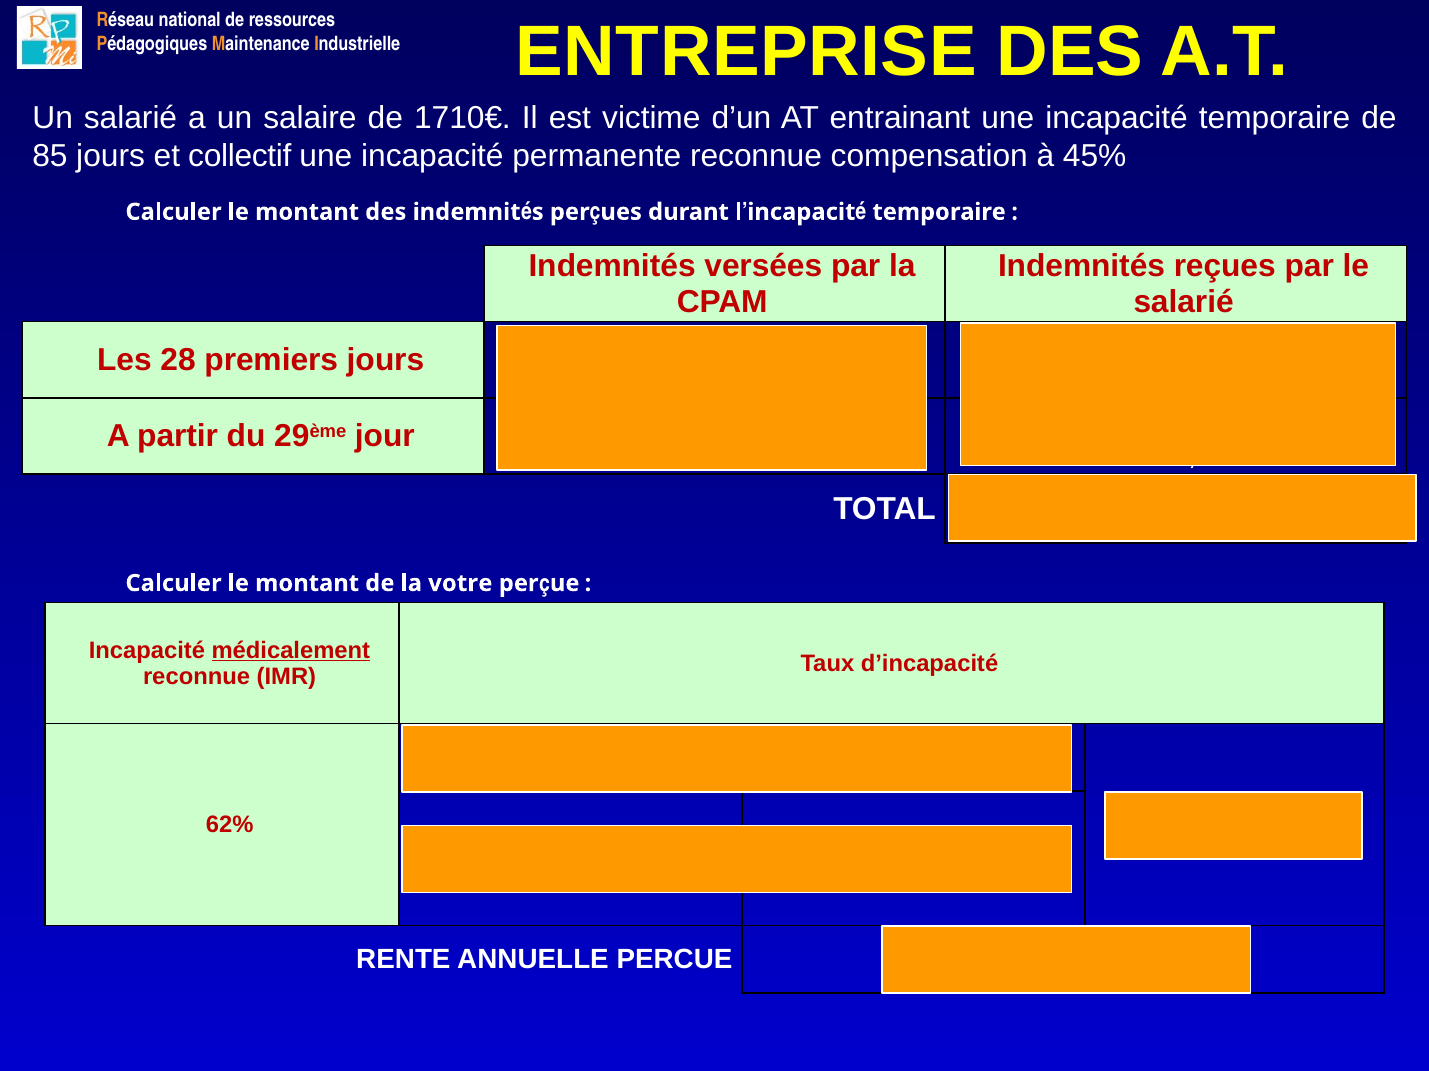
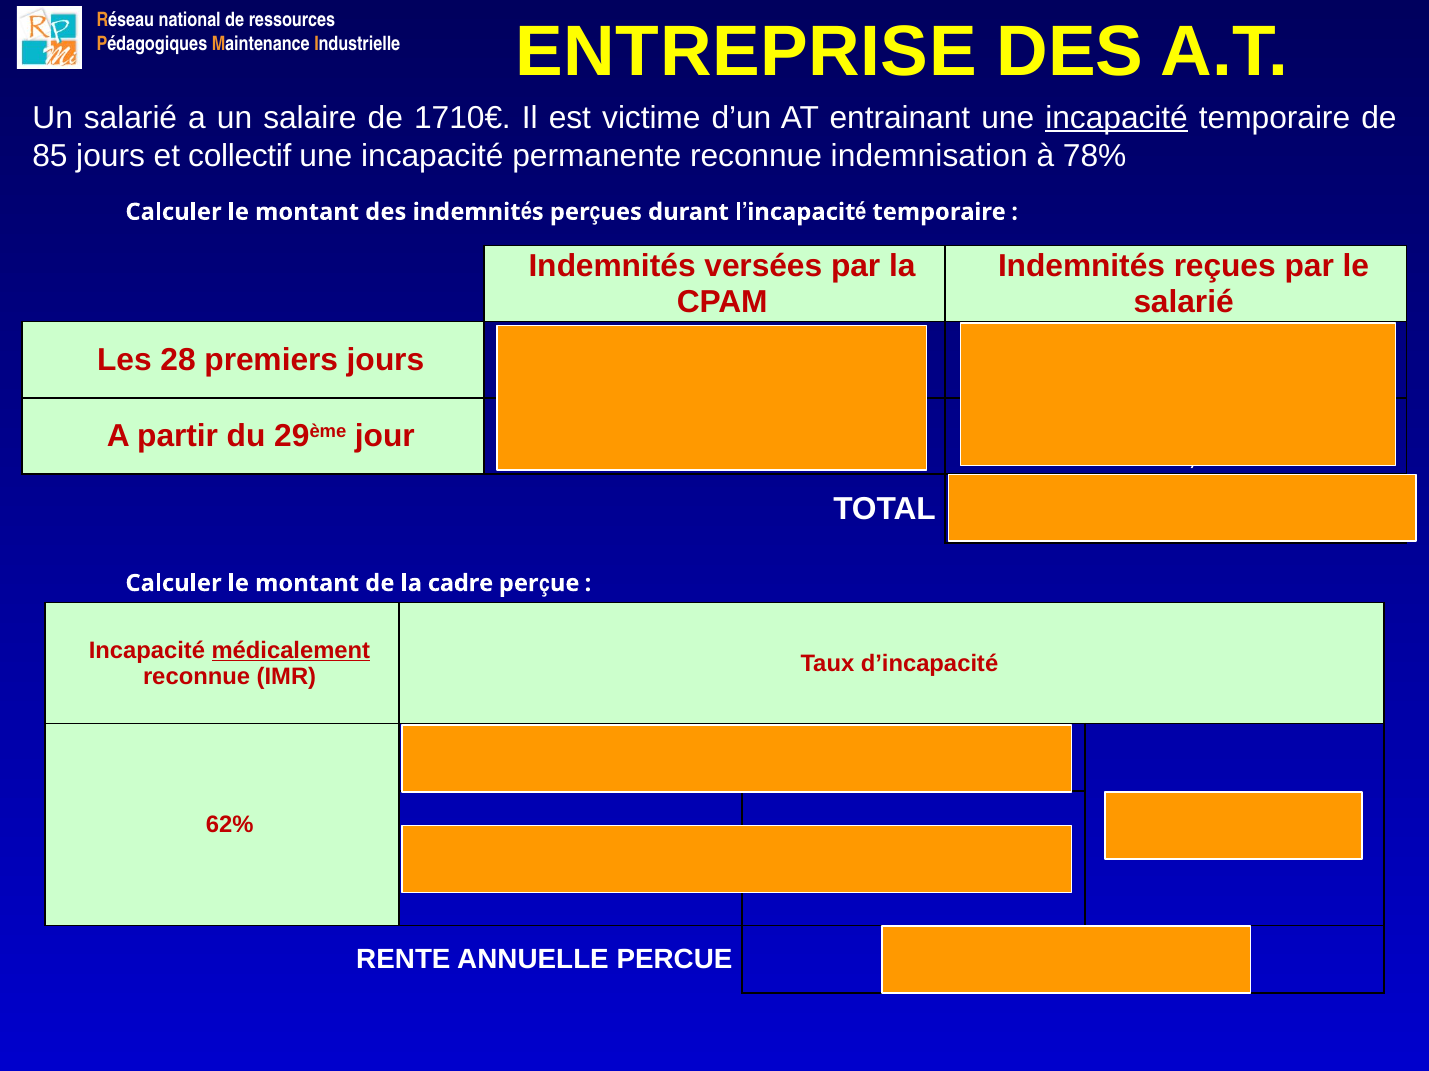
incapacité underline: none -> present (1117, 118)
compensation: compensation -> indemnisation (929, 156)
45%: 45% -> 78% (1095, 156)
votre: votre -> cadre (460, 584)
